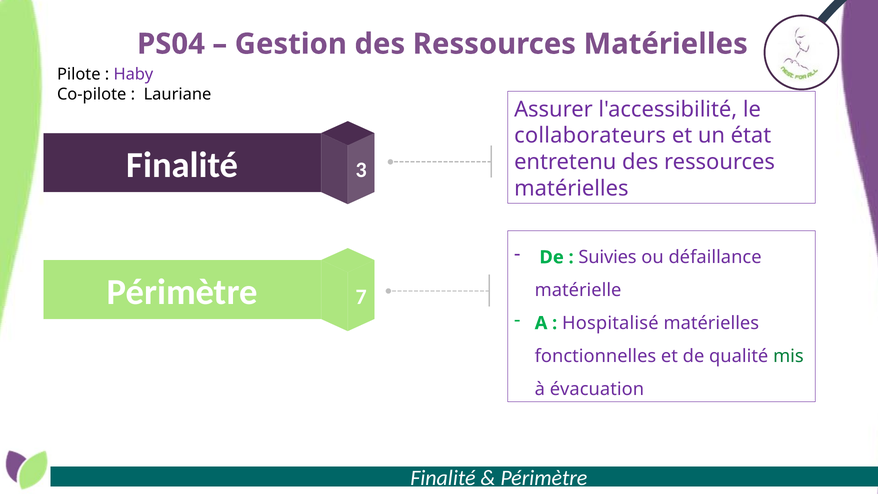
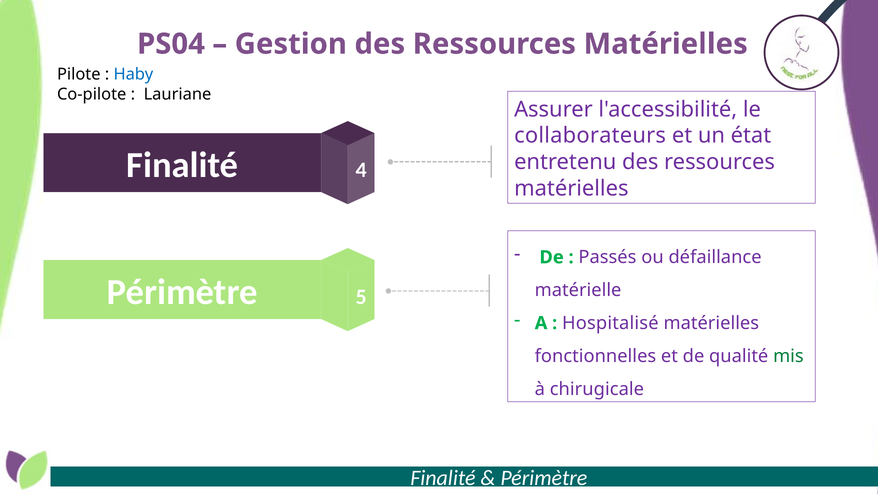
Haby colour: purple -> blue (133, 74)
3: 3 -> 4 (361, 170)
Suivies: Suivies -> Passés (607, 257)
7: 7 -> 5 (361, 297)
évacuation: évacuation -> chirugicale (597, 389)
